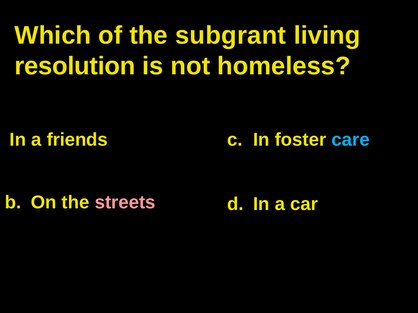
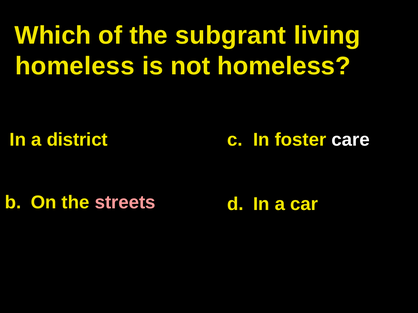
resolution: resolution -> homeless (75, 66)
friends: friends -> district (77, 140)
care colour: light blue -> white (351, 140)
